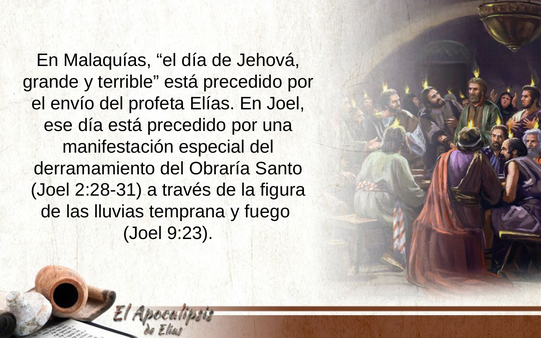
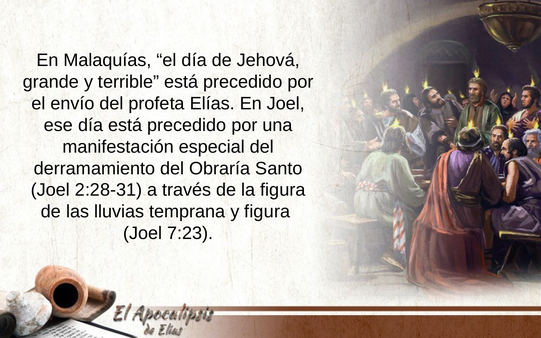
y fuego: fuego -> figura (267, 212)
9:23: 9:23 -> 7:23 (190, 233)
